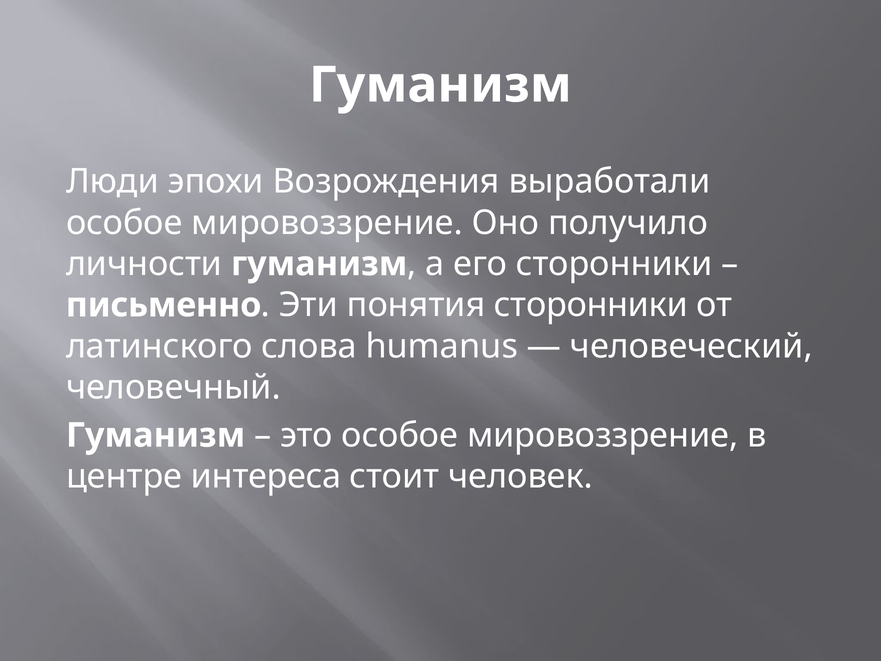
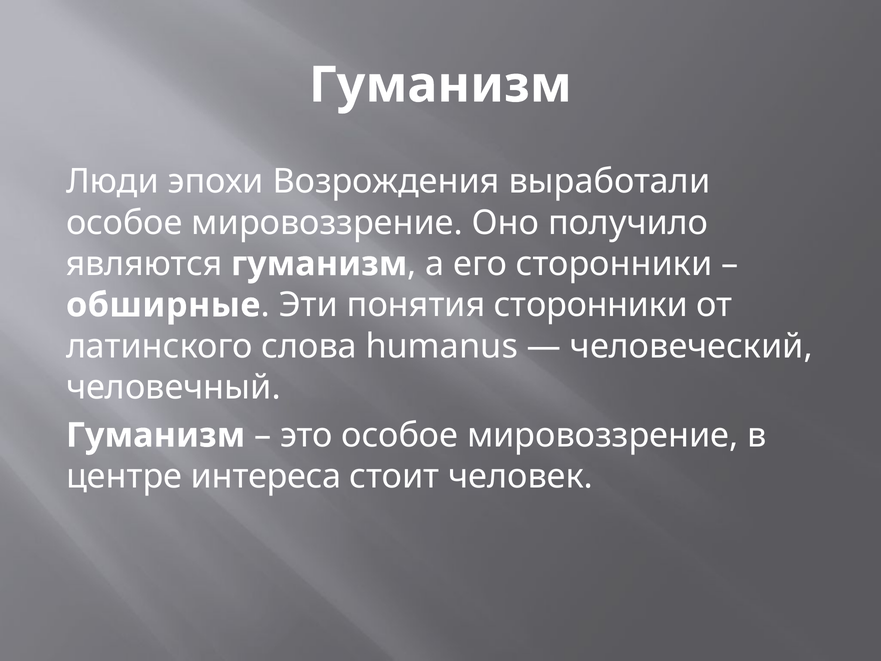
личности: личности -> являются (144, 264)
письменно: письменно -> обширные (163, 305)
